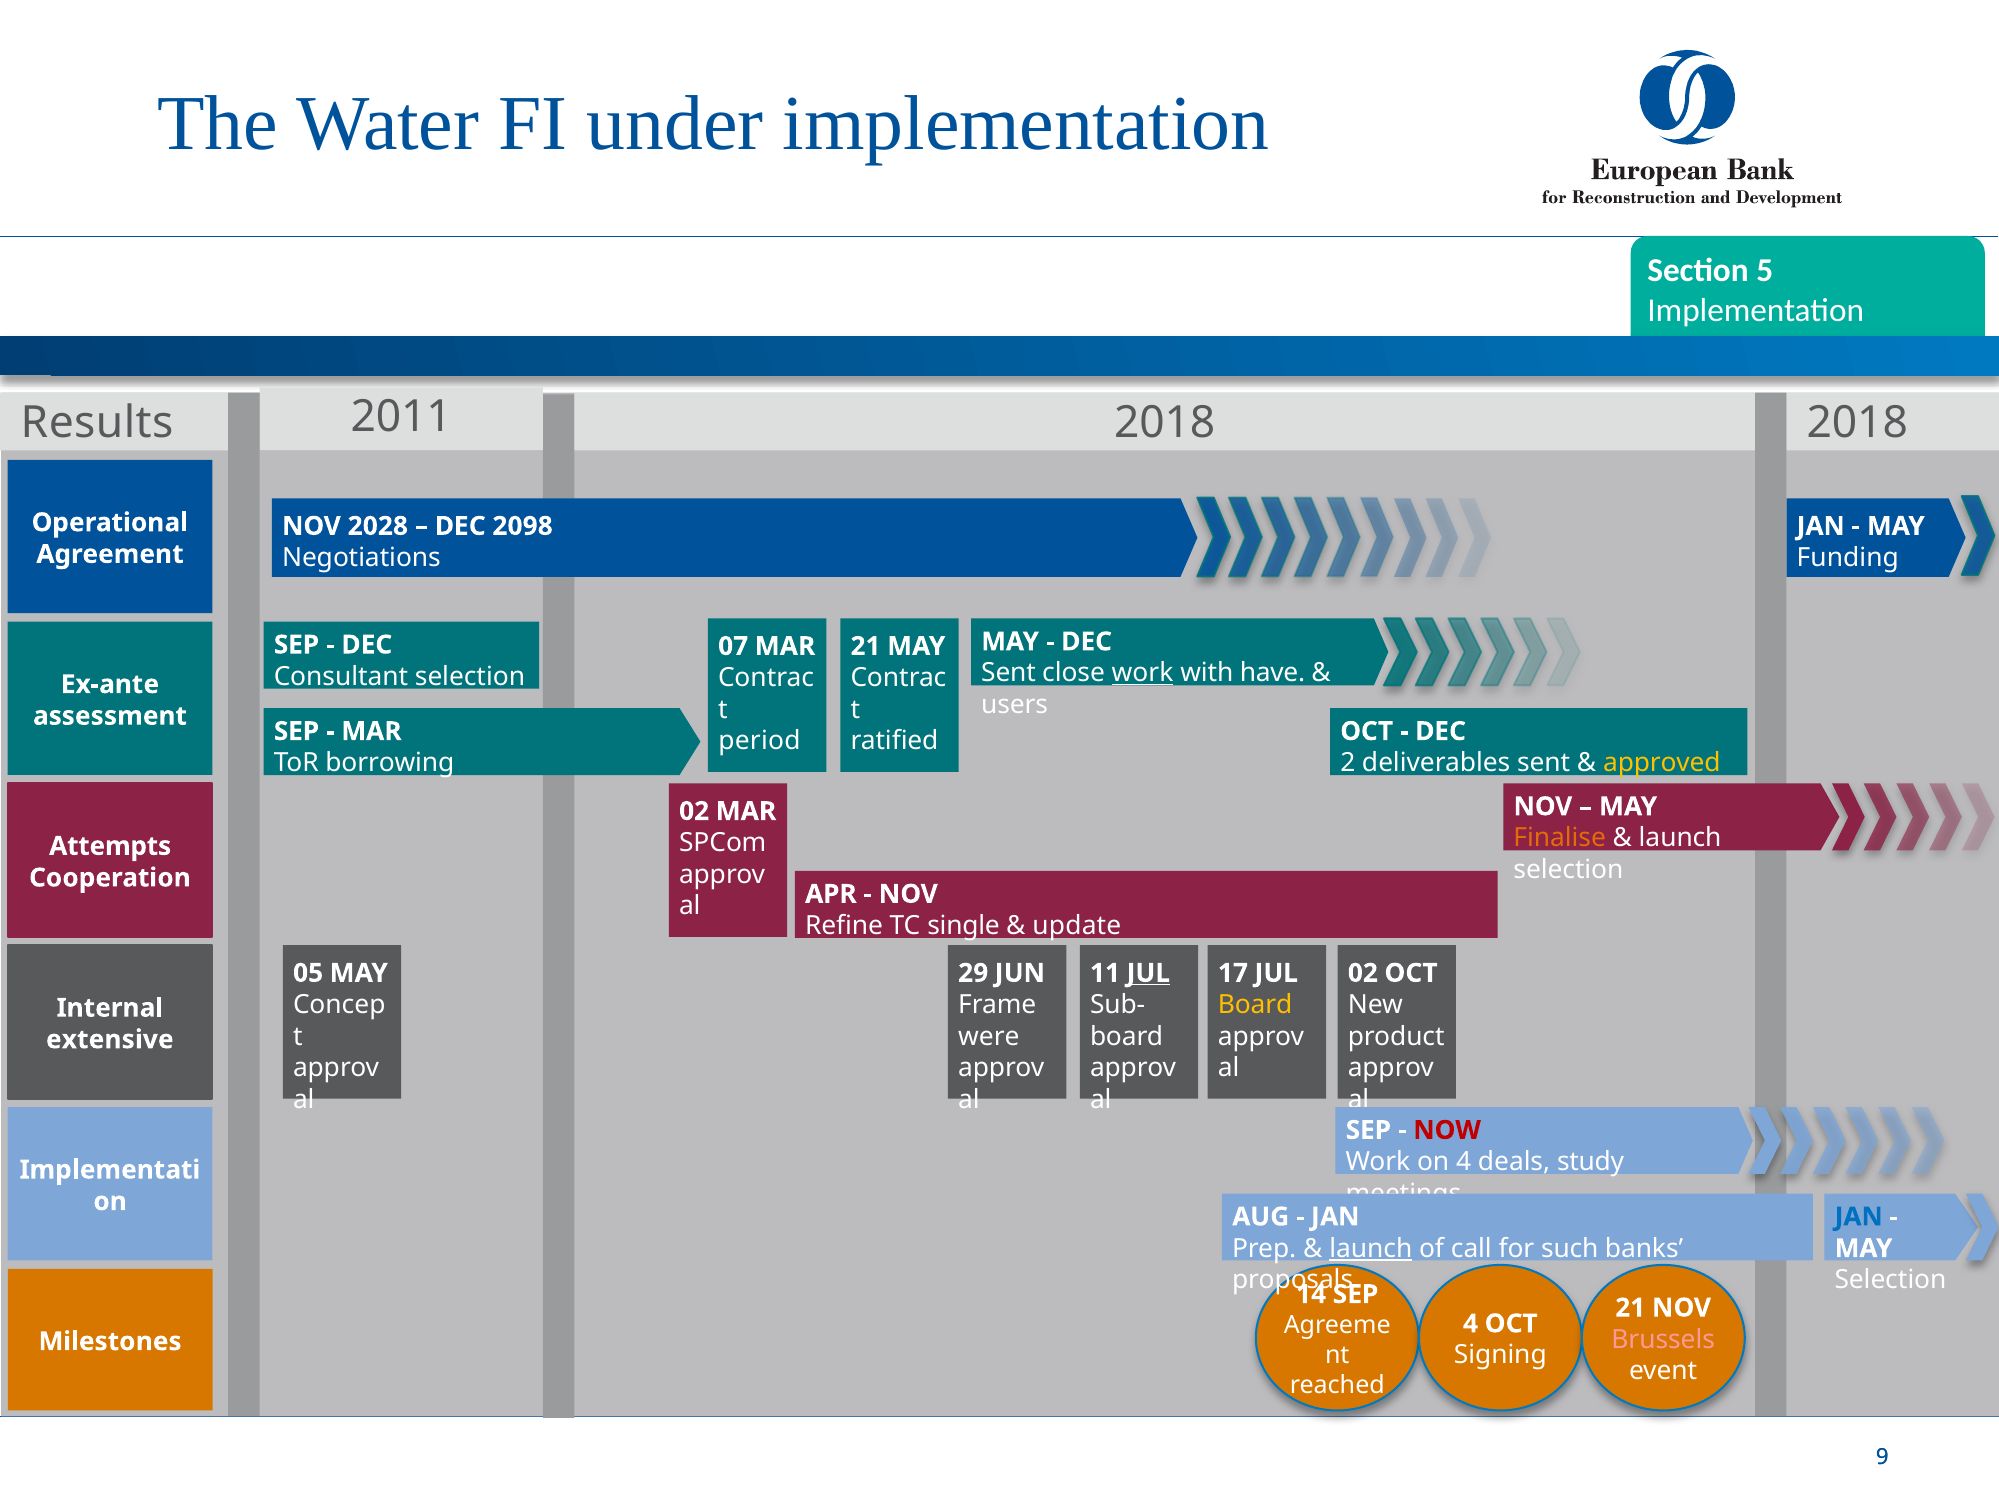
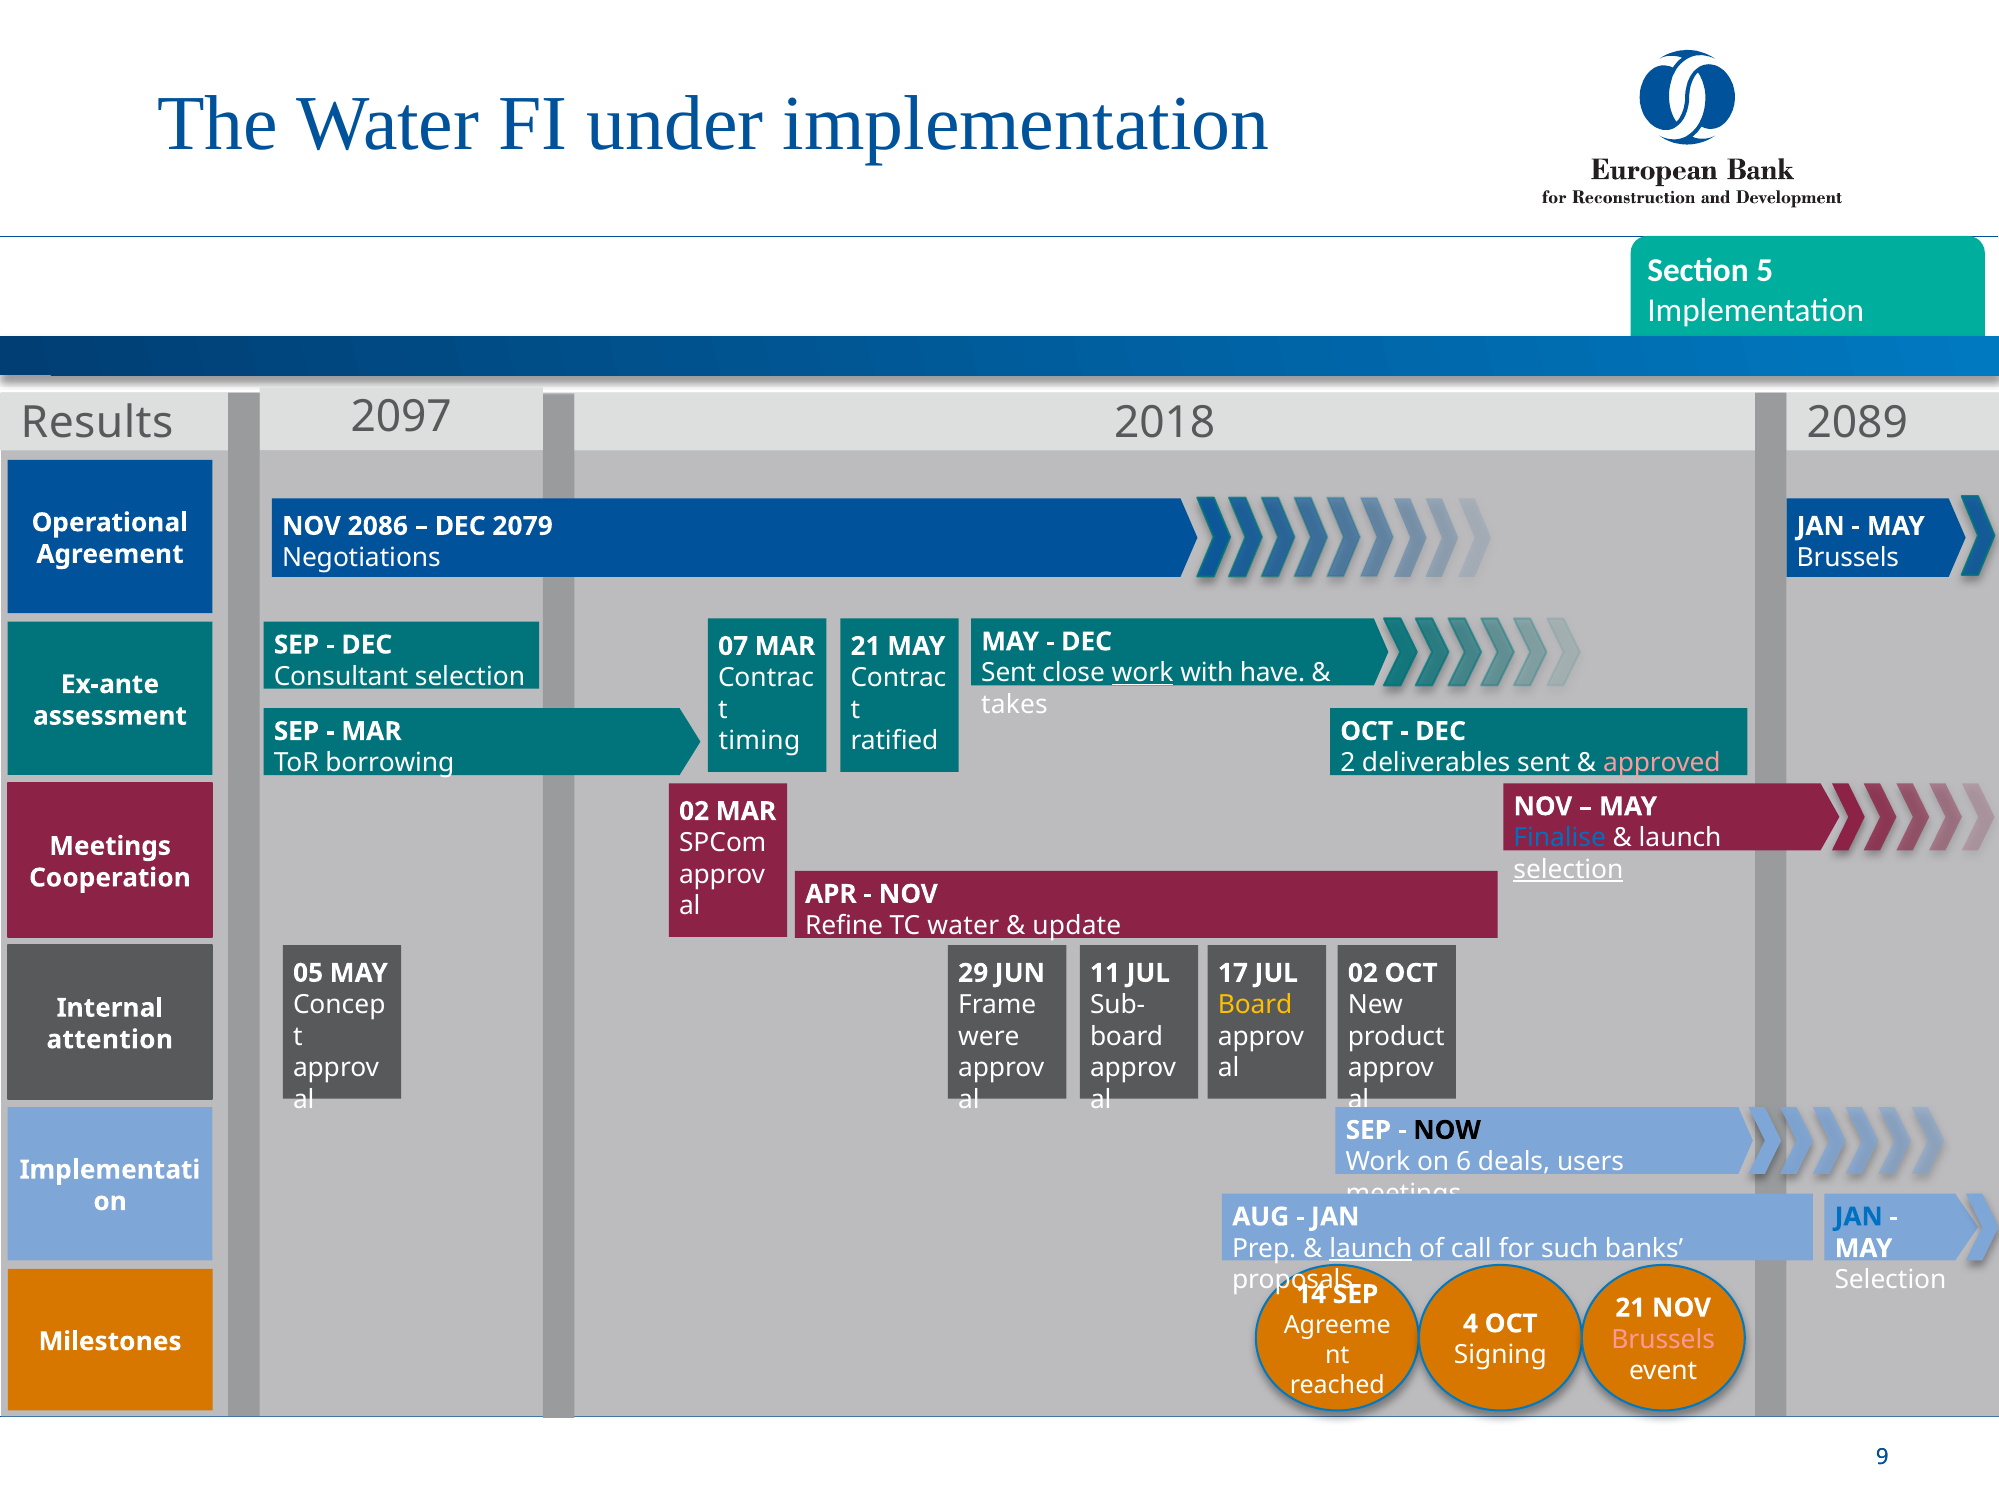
2011: 2011 -> 2097 (401, 417)
2018: 2018 -> 2089 (1857, 423)
2028: 2028 -> 2086 (378, 526)
2098: 2098 -> 2079 (523, 526)
Funding: Funding -> Brussels (1848, 558)
users: users -> takes (1015, 705)
period: period -> timing (759, 741)
approved colour: yellow -> pink (1662, 763)
Finalise colour: orange -> blue (1560, 838)
Attempts: Attempts -> Meetings (110, 846)
selection underline: none -> present (1568, 870)
TC single: single -> water (963, 926)
JUL underline: present -> none (1148, 973)
extensive: extensive -> attention (110, 1040)
NOW colour: red -> black (1447, 1130)
on 4: 4 -> 6 (1464, 1162)
study: study -> users (1590, 1162)
